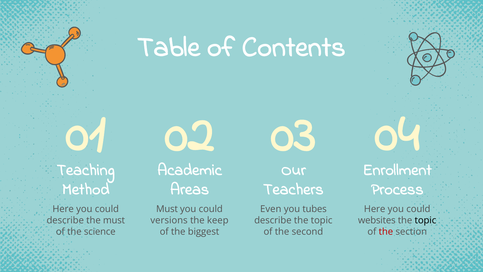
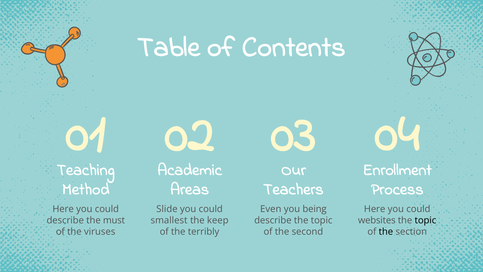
Must: Must -> Slide (167, 209)
tubes: tubes -> being (315, 209)
versions: versions -> smallest (169, 220)
science: science -> viruses (100, 231)
biggest: biggest -> terribly (204, 231)
the colour: red -> black (386, 231)
